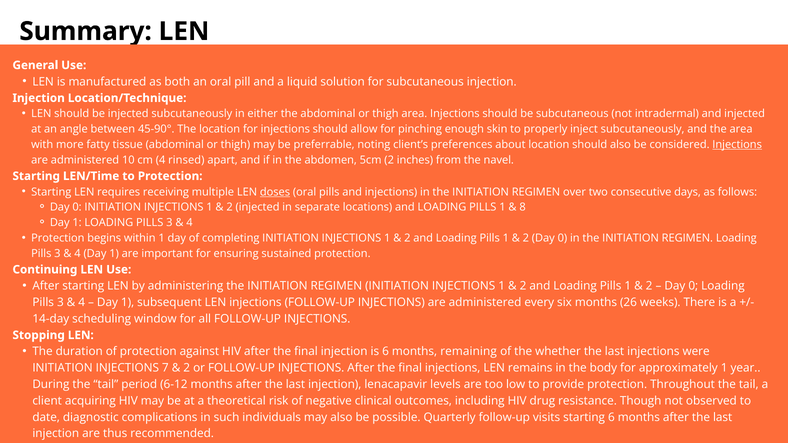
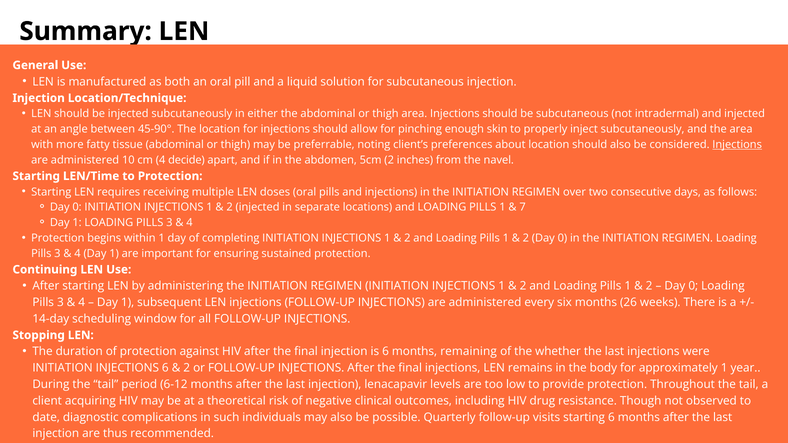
rinsed: rinsed -> decide (186, 160)
doses underline: present -> none (275, 192)
8: 8 -> 7 (523, 207)
INJECTIONS 7: 7 -> 6 (165, 368)
